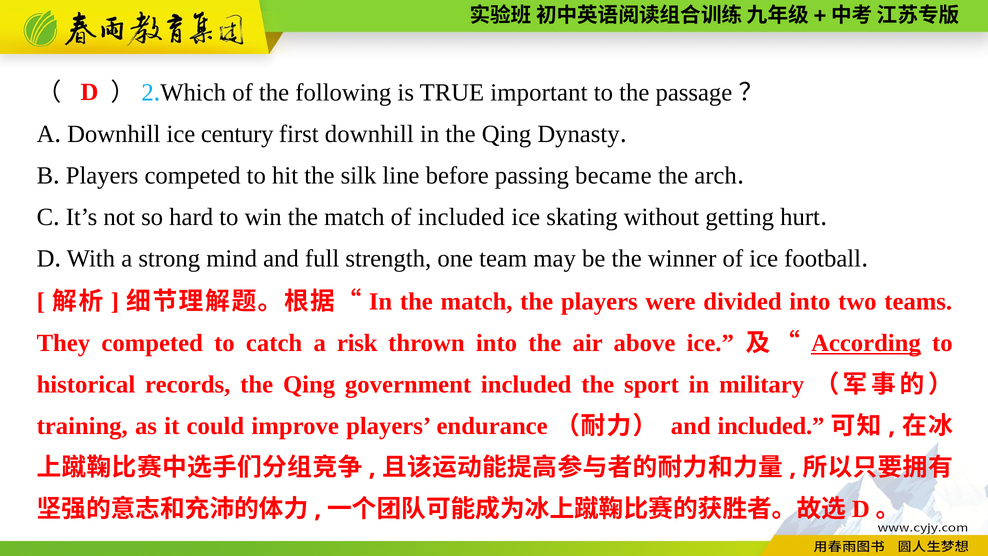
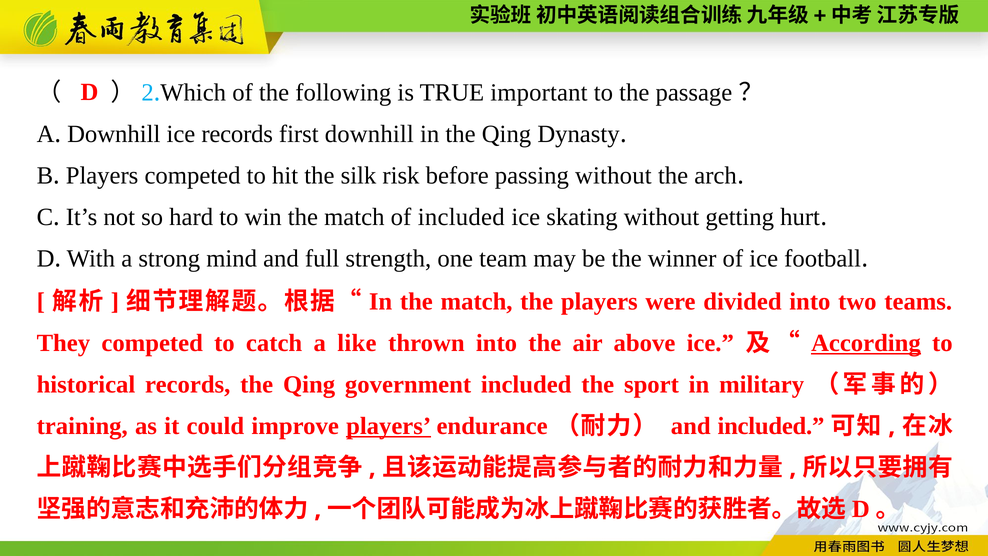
ice century: century -> records (237, 134)
line: line -> risk (401, 176)
passing became: became -> without (613, 176)
risk: risk -> like (357, 343)
players underline: none -> present (389, 426)
